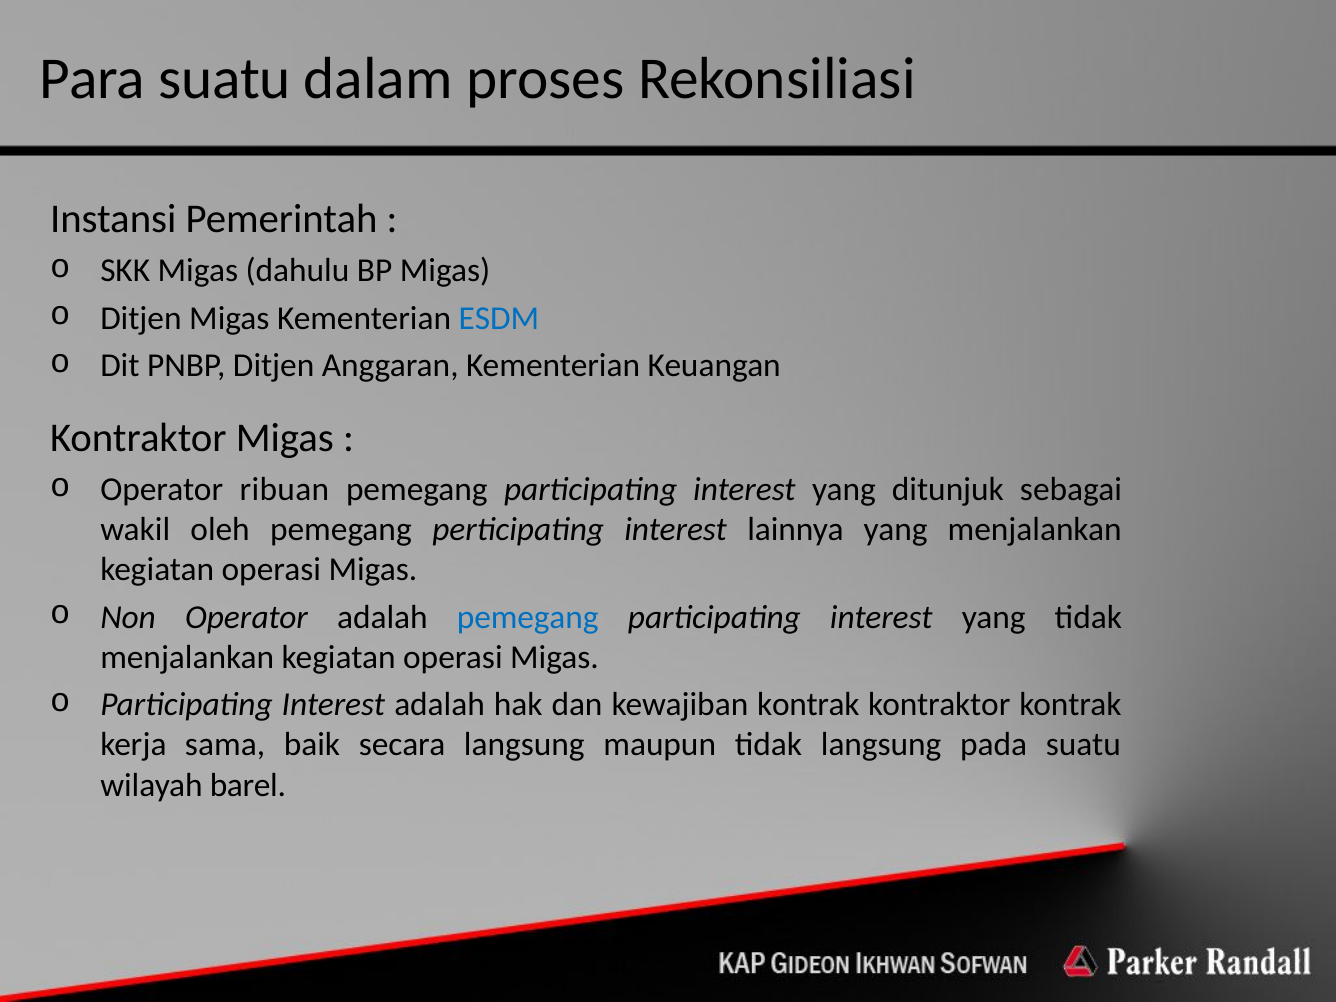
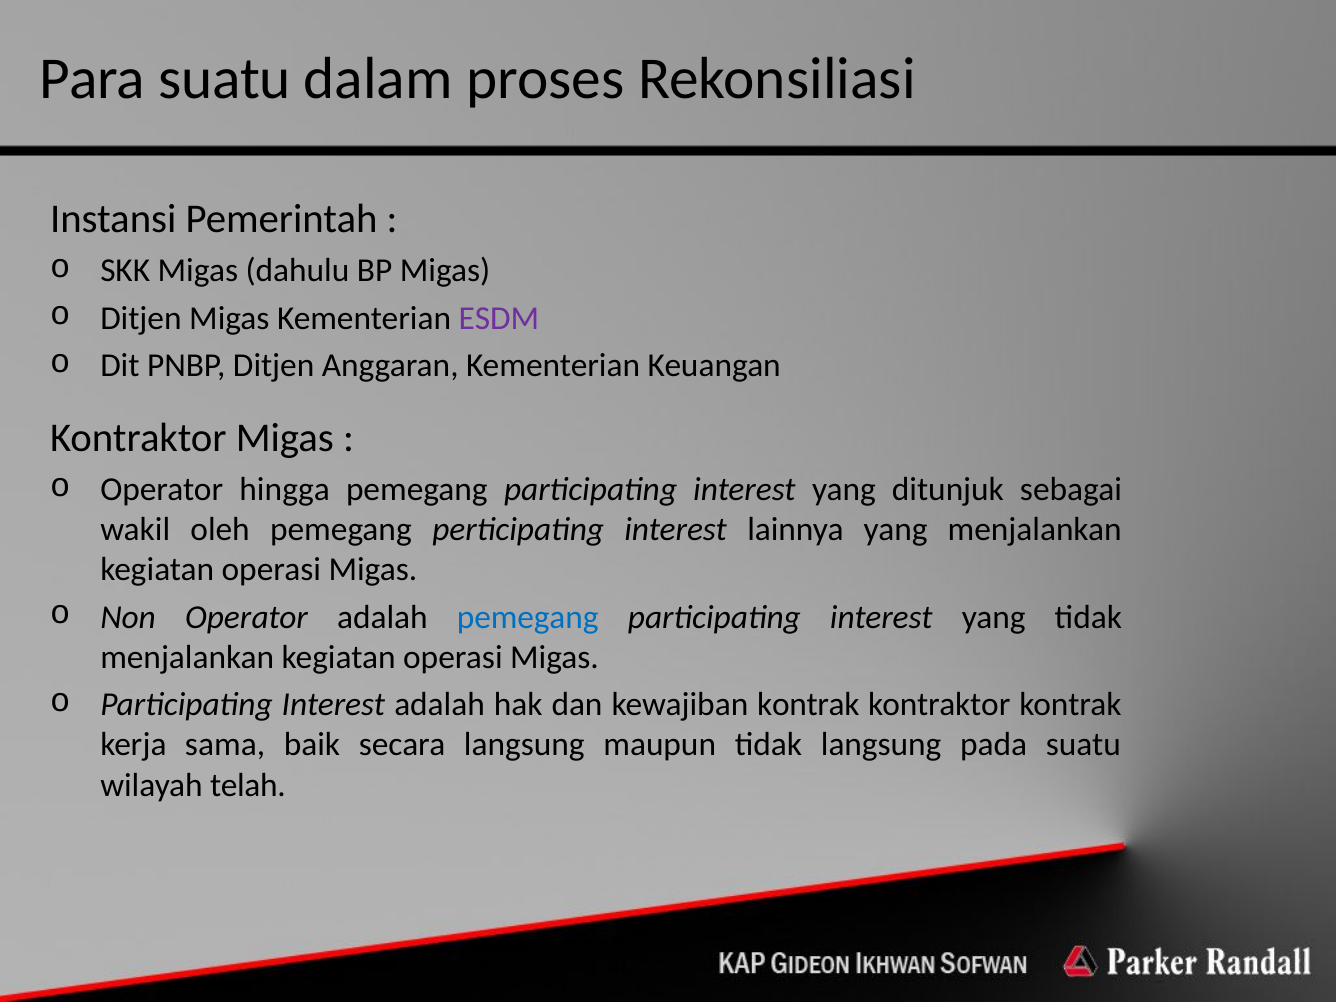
ESDM colour: blue -> purple (499, 318)
ribuan: ribuan -> hingga (285, 490)
barel: barel -> telah (248, 785)
